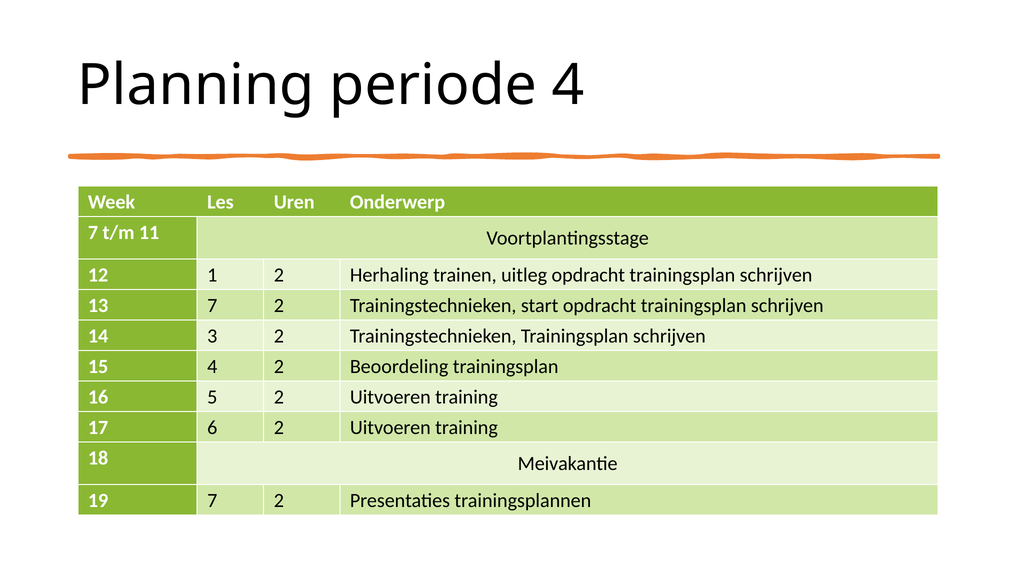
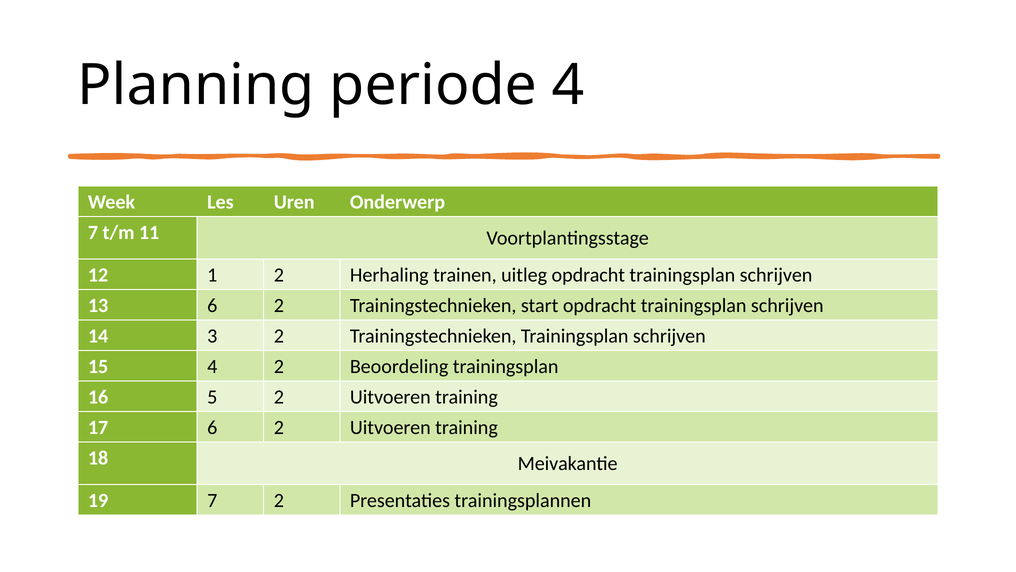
13 7: 7 -> 6 (212, 305)
